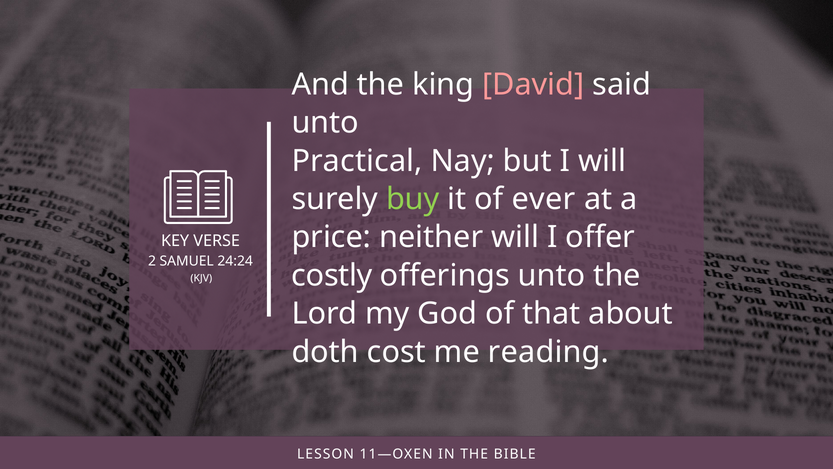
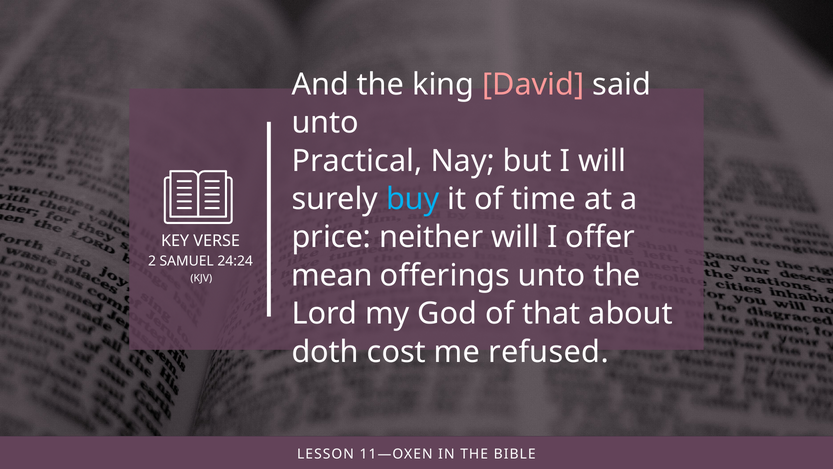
buy colour: light green -> light blue (413, 199)
ever: ever -> time (544, 199)
costly: costly -> mean (332, 275)
reading: reading -> refused (548, 352)
